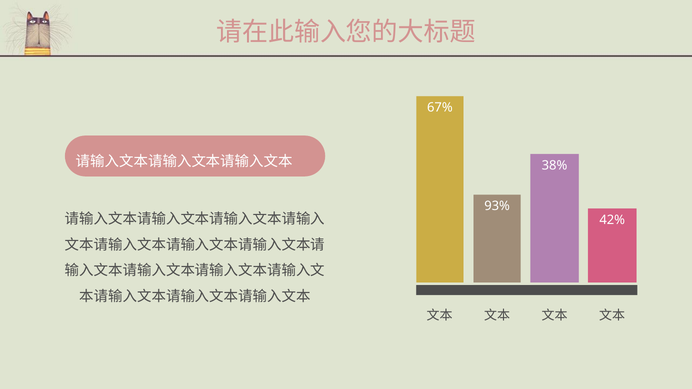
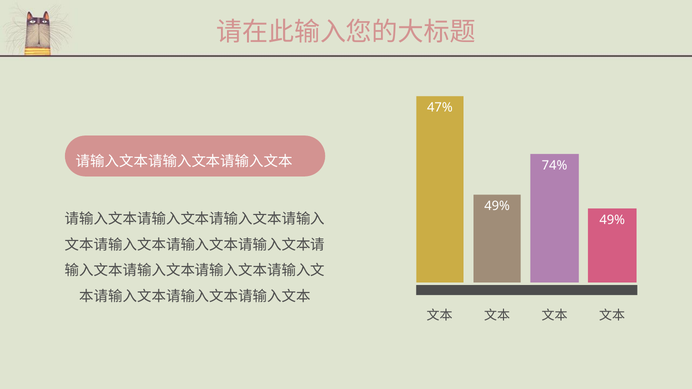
67%: 67% -> 47% (440, 107)
38%: 38% -> 74% (555, 165)
93%: 93% -> 49% (497, 206)
42%: 42% -> 49% (612, 220)
